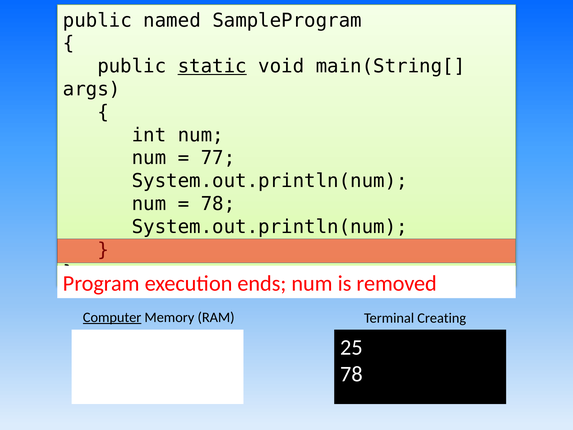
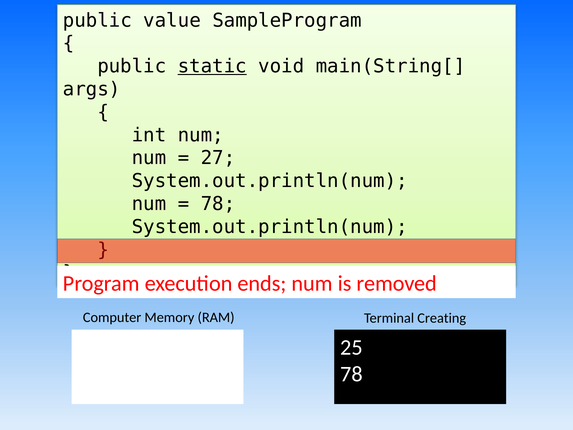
named: named -> value (172, 20)
77: 77 -> 27 (218, 158)
Computer underline: present -> none (112, 317)
